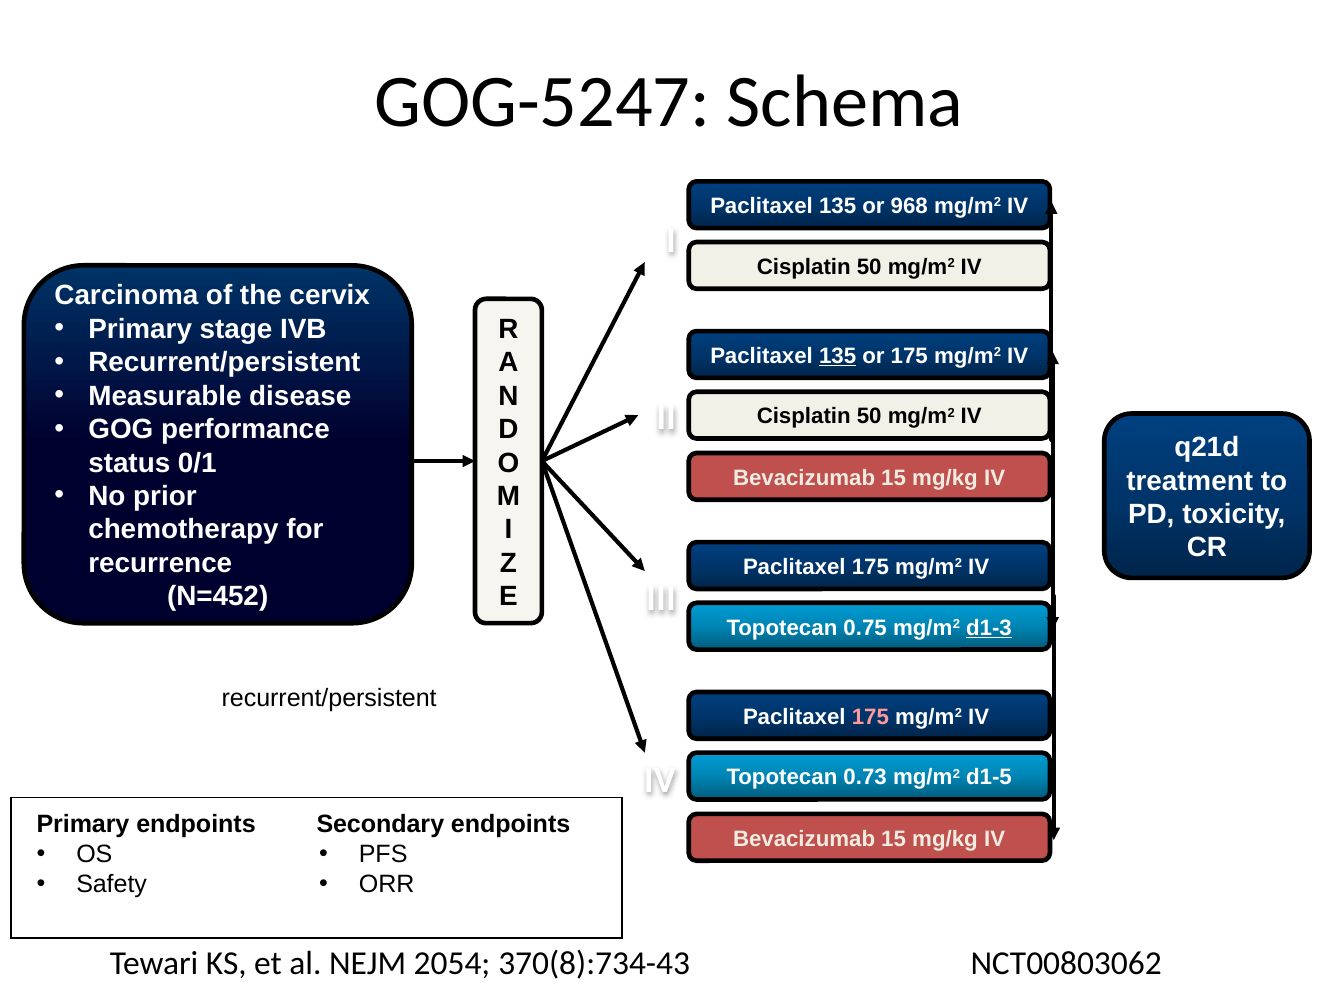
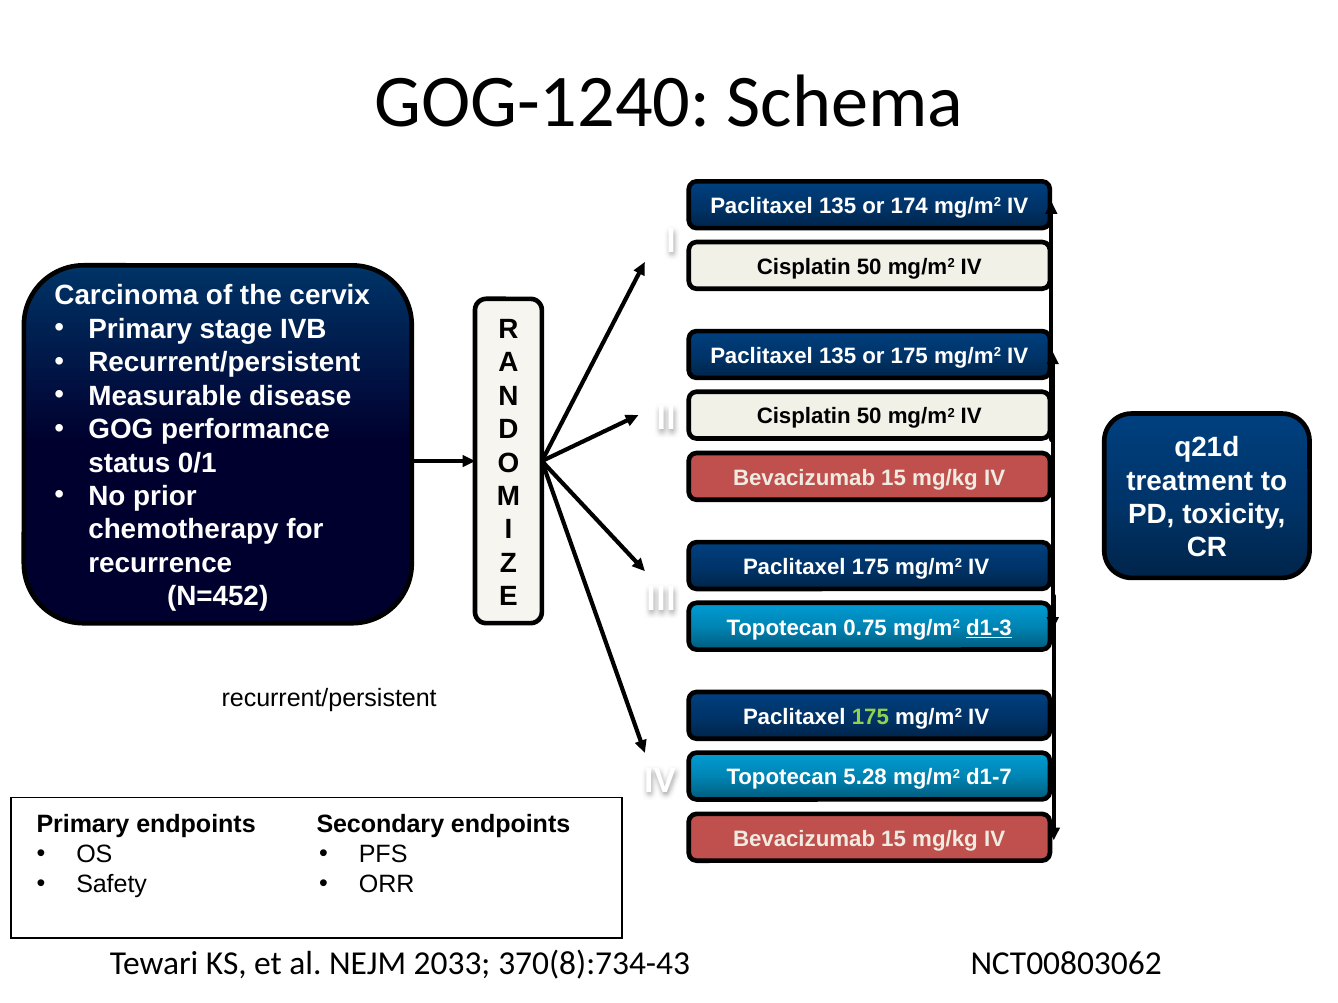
GOG-5247: GOG-5247 -> GOG-1240 (542, 102)
968: 968 -> 174 (909, 206)
135 underline: present -> none (838, 356)
175 colour: pink -> light green (870, 717)
0.73: 0.73 -> 5.28 (865, 778)
d1-5: d1-5 -> d1-7 (989, 778)
2054: 2054 -> 2033 (452, 964)
